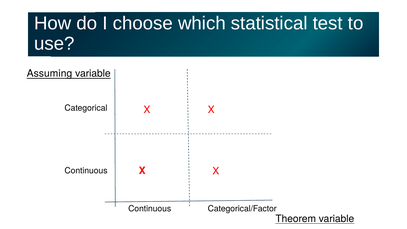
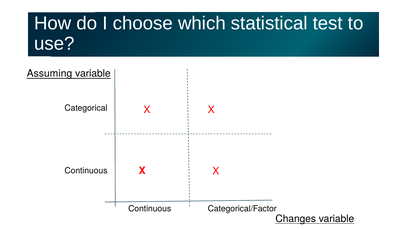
Theorem: Theorem -> Changes (296, 219)
